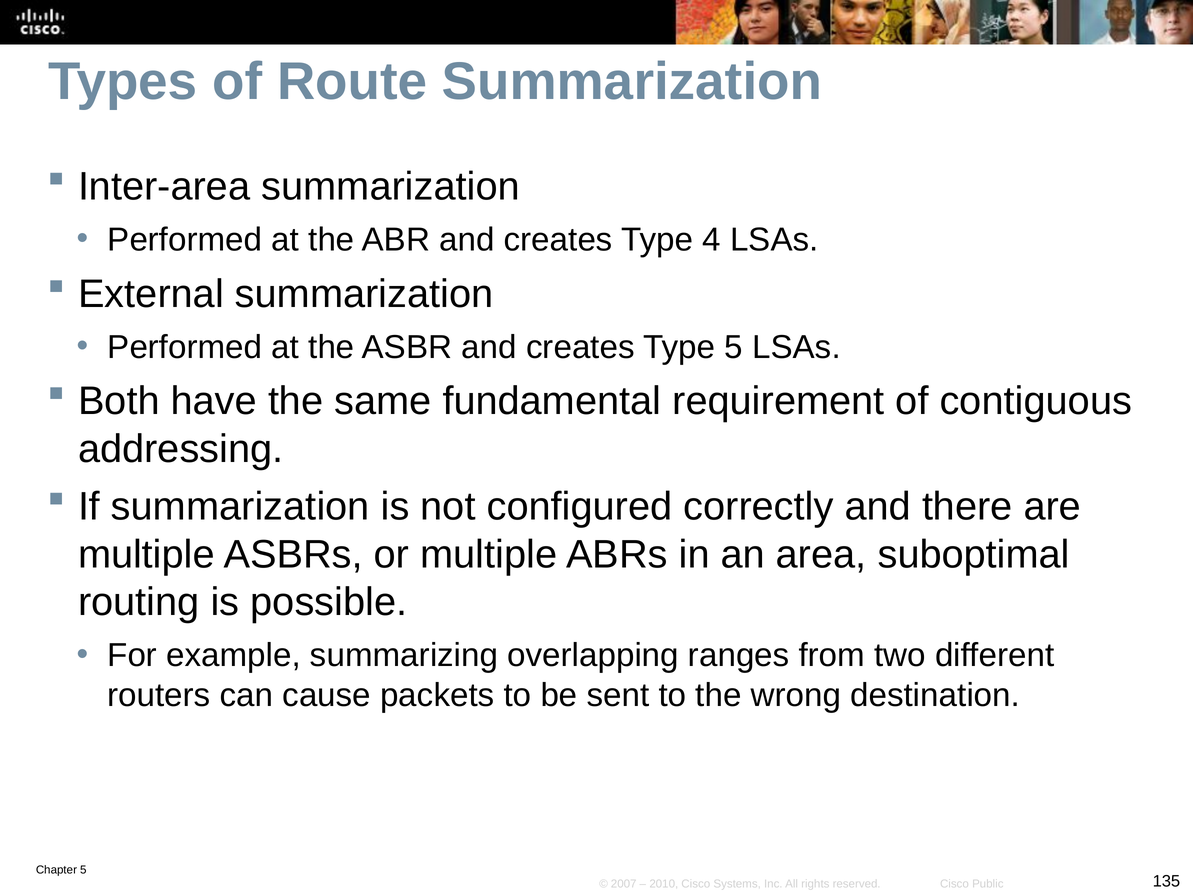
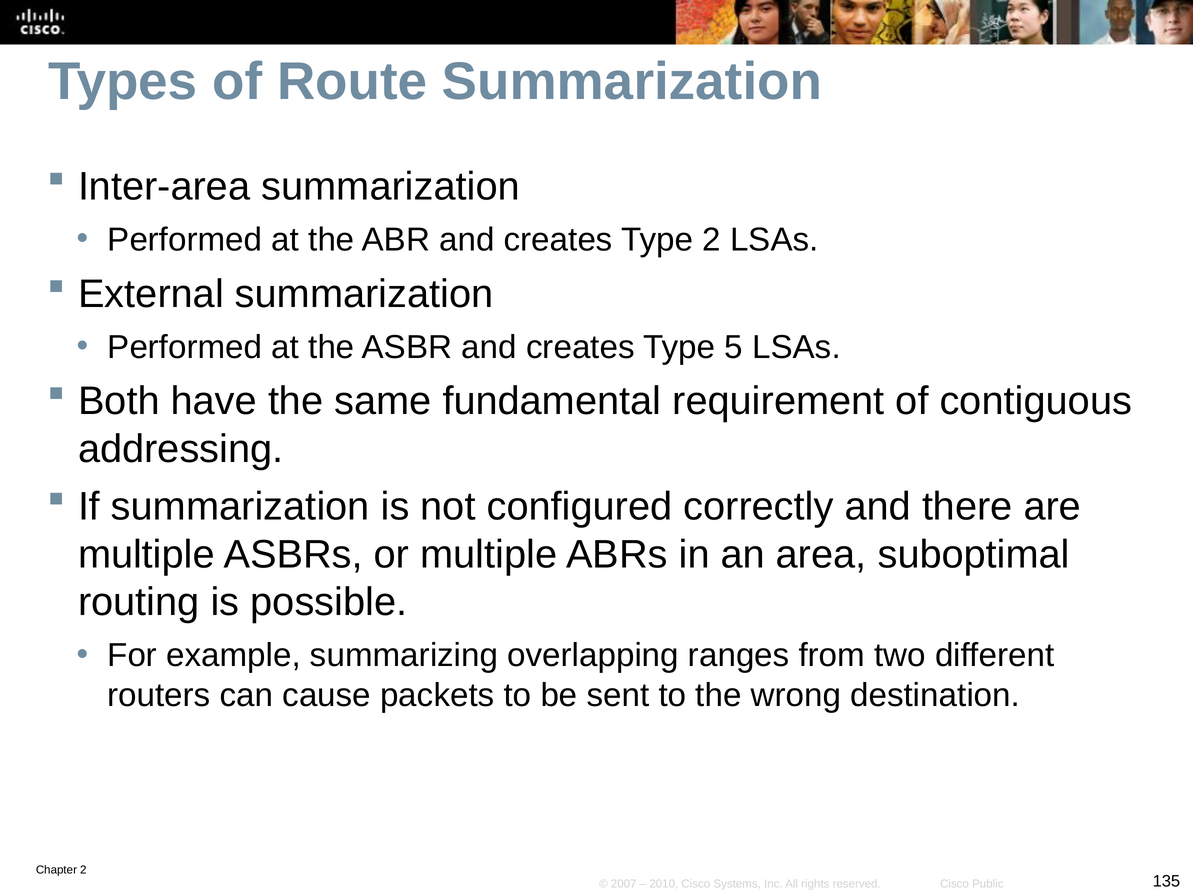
Type 4: 4 -> 2 (712, 240)
5: 5 -> 2 (83, 870)
